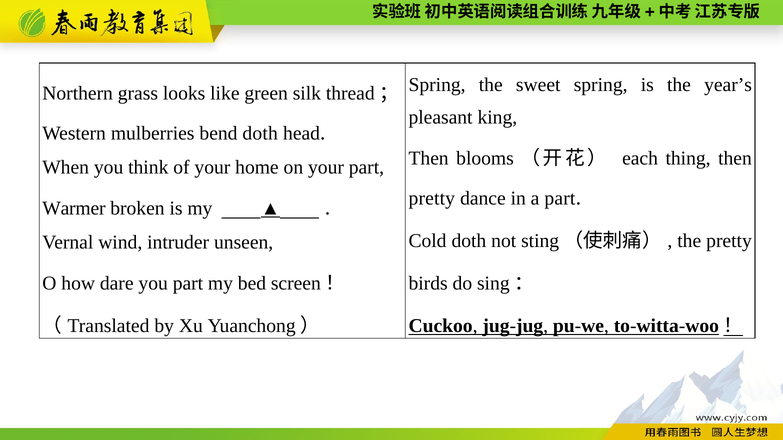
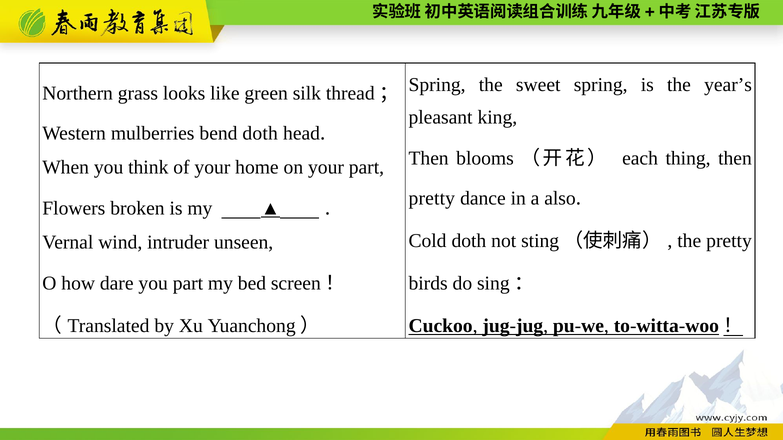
a part: part -> also (560, 198)
Warmer: Warmer -> Flowers (74, 209)
